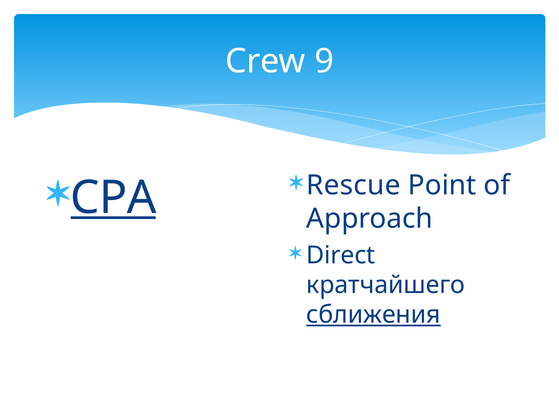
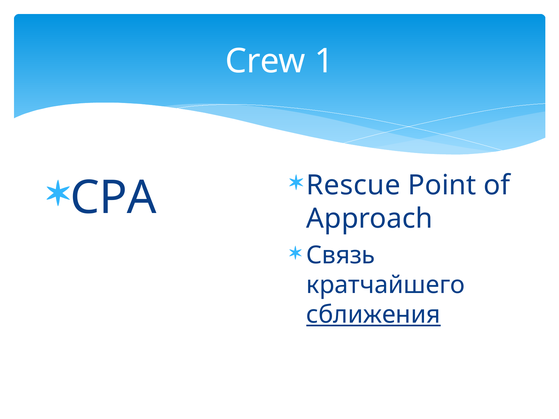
9: 9 -> 1 (324, 61)
CPA underline: present -> none (113, 198)
Direct: Direct -> Связь (341, 255)
